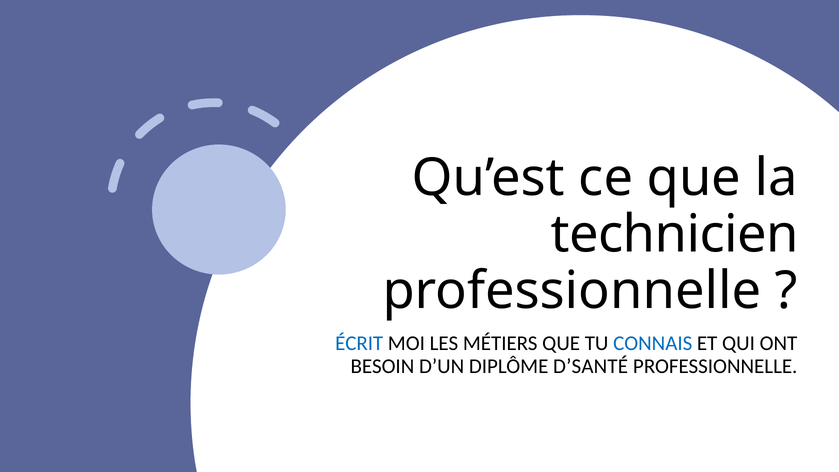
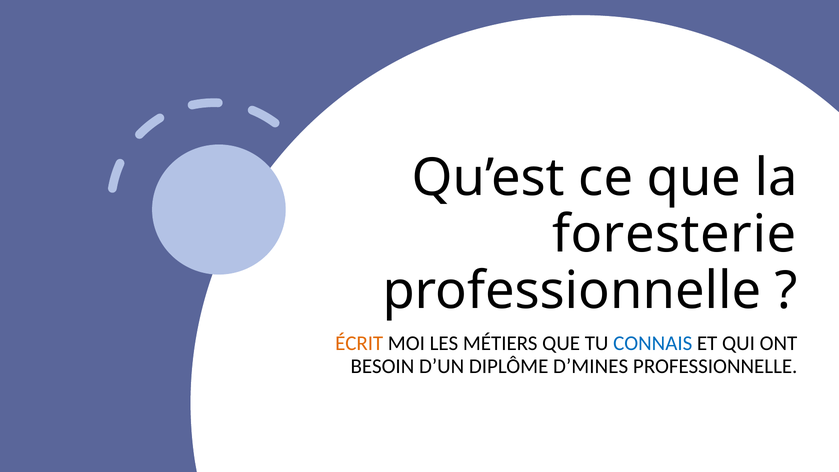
technicien: technicien -> foresterie (674, 234)
ÉCRIT colour: blue -> orange (359, 343)
D’SANTÉ: D’SANTÉ -> D’MINES (591, 366)
